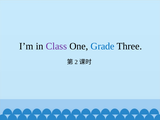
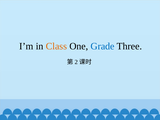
Class colour: purple -> orange (56, 46)
